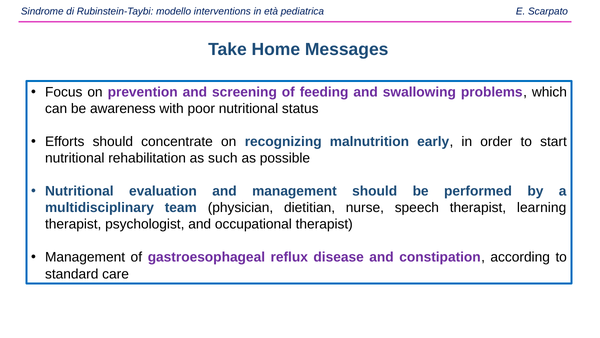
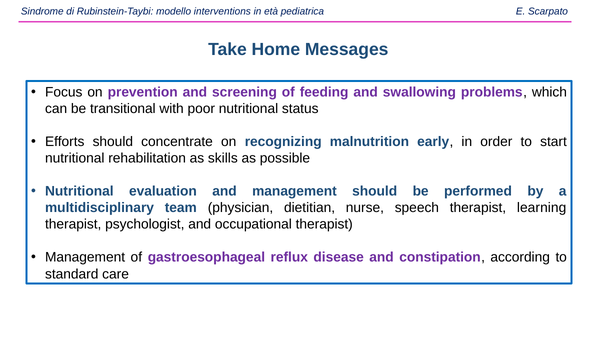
awareness: awareness -> transitional (123, 109)
such: such -> skills (223, 158)
